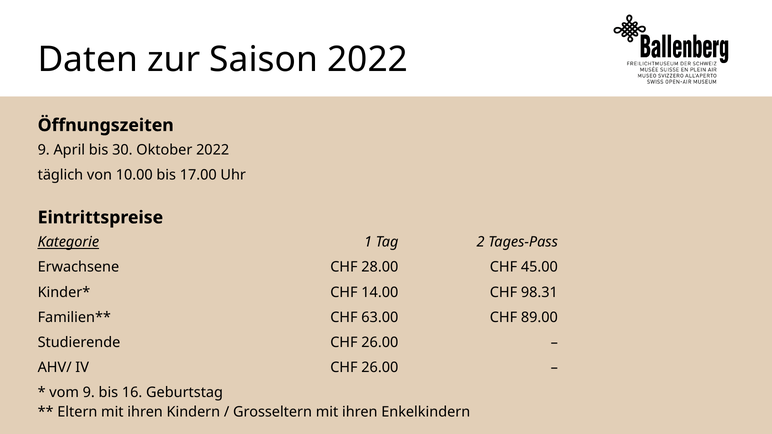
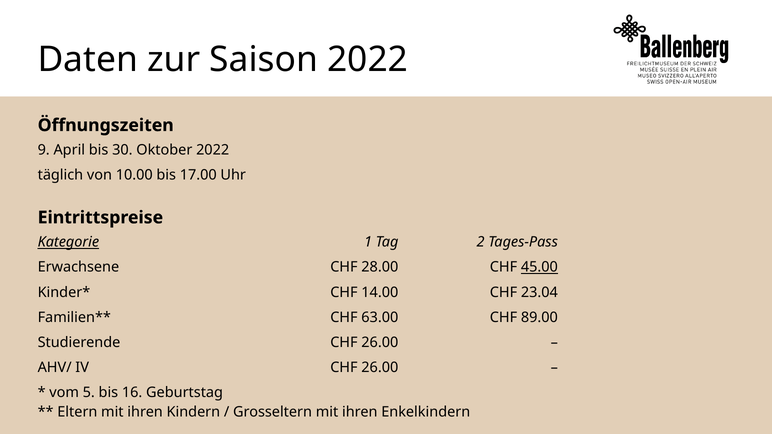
45.00 underline: none -> present (539, 267)
98.31: 98.31 -> 23.04 (539, 292)
vom 9: 9 -> 5 (89, 393)
